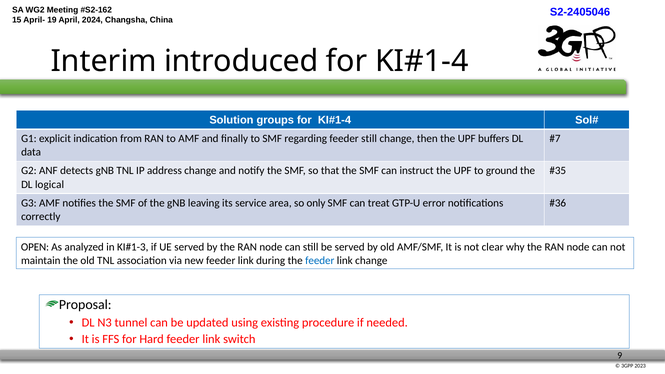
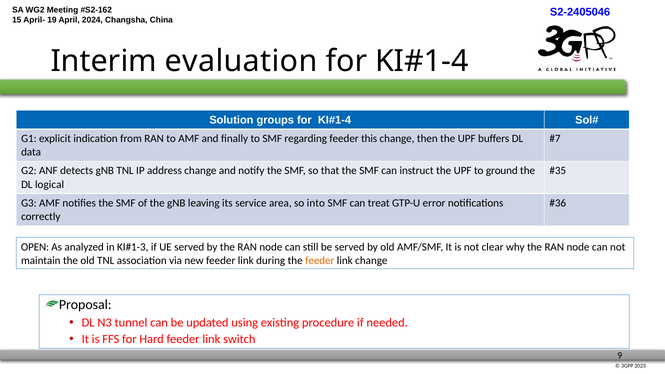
introduced: introduced -> evaluation (241, 61)
feeder still: still -> this (369, 139)
only: only -> into (316, 203)
feeder colour: blue -> orange (320, 261)
